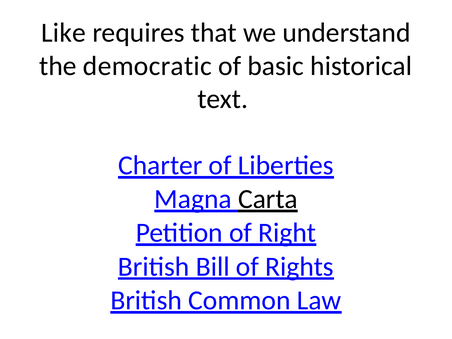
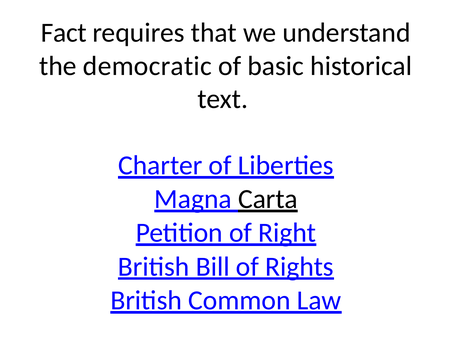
Like: Like -> Fact (64, 33)
